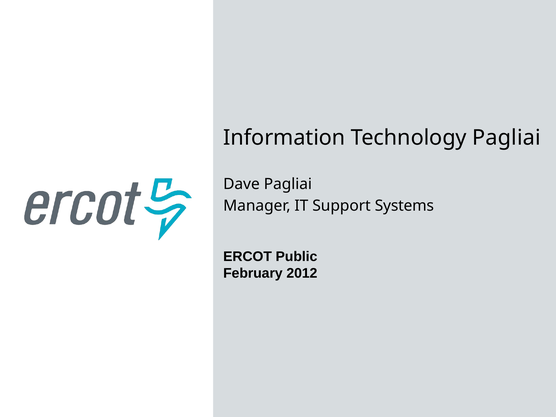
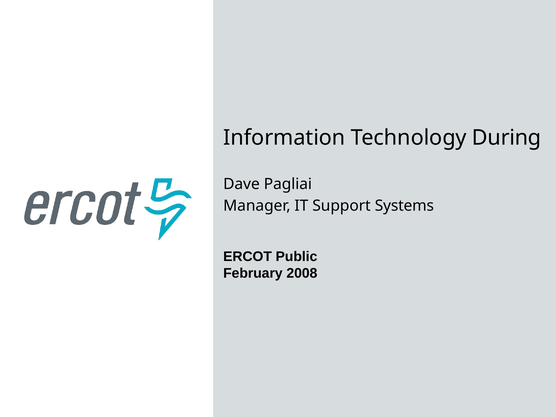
Technology Pagliai: Pagliai -> During (507, 138)
2012: 2012 -> 2008 (302, 273)
